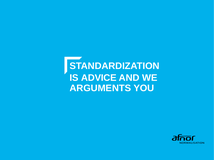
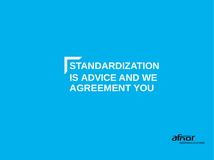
ARGUMENTS: ARGUMENTS -> AGREEMENT (100, 88)
